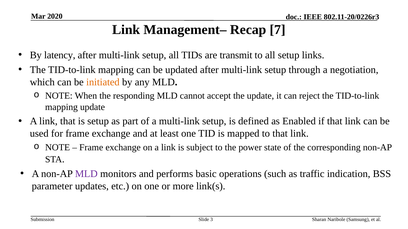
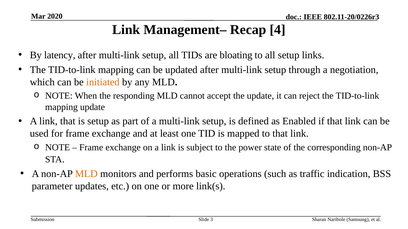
7: 7 -> 4 (278, 30)
transmit: transmit -> bloating (236, 55)
MLD colour: purple -> orange (86, 174)
